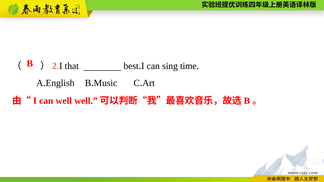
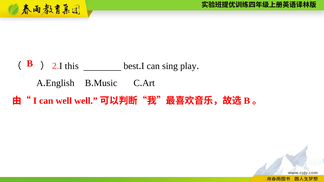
that: that -> this (72, 66)
time: time -> play (188, 66)
